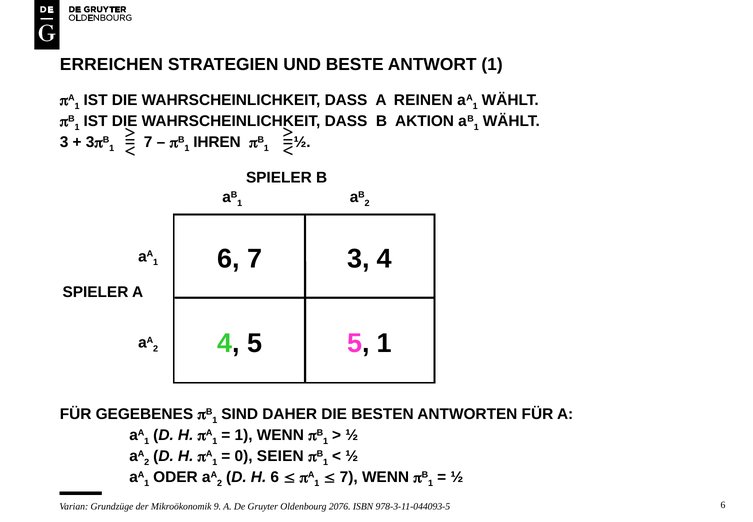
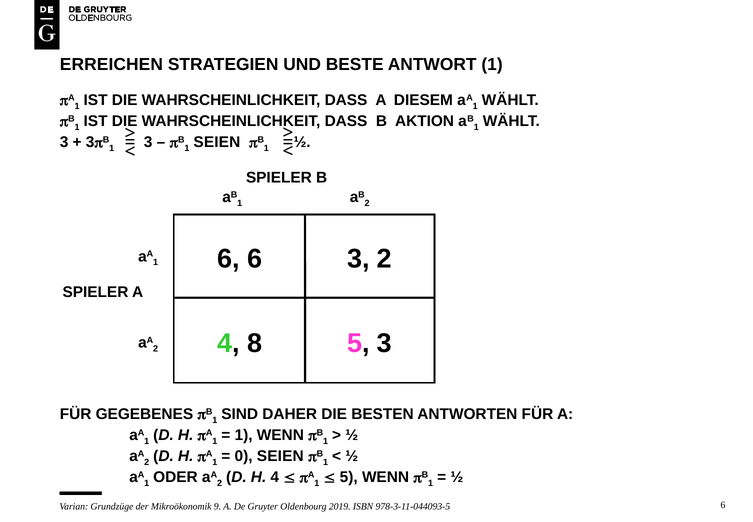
REINEN: REINEN -> DIESEM (423, 100)
1 7: 7 -> 3 (148, 142)
1 IHREN: IHREN -> SEIEN (217, 142)
6 7: 7 -> 6 (255, 259)
3 4: 4 -> 2 (385, 259)
4 5: 5 -> 8 (255, 343)
5 1: 1 -> 3 (384, 343)
H 6: 6 -> 4 (275, 477)
7: 7 -> 5 (349, 477)
2076: 2076 -> 2019 (340, 506)
